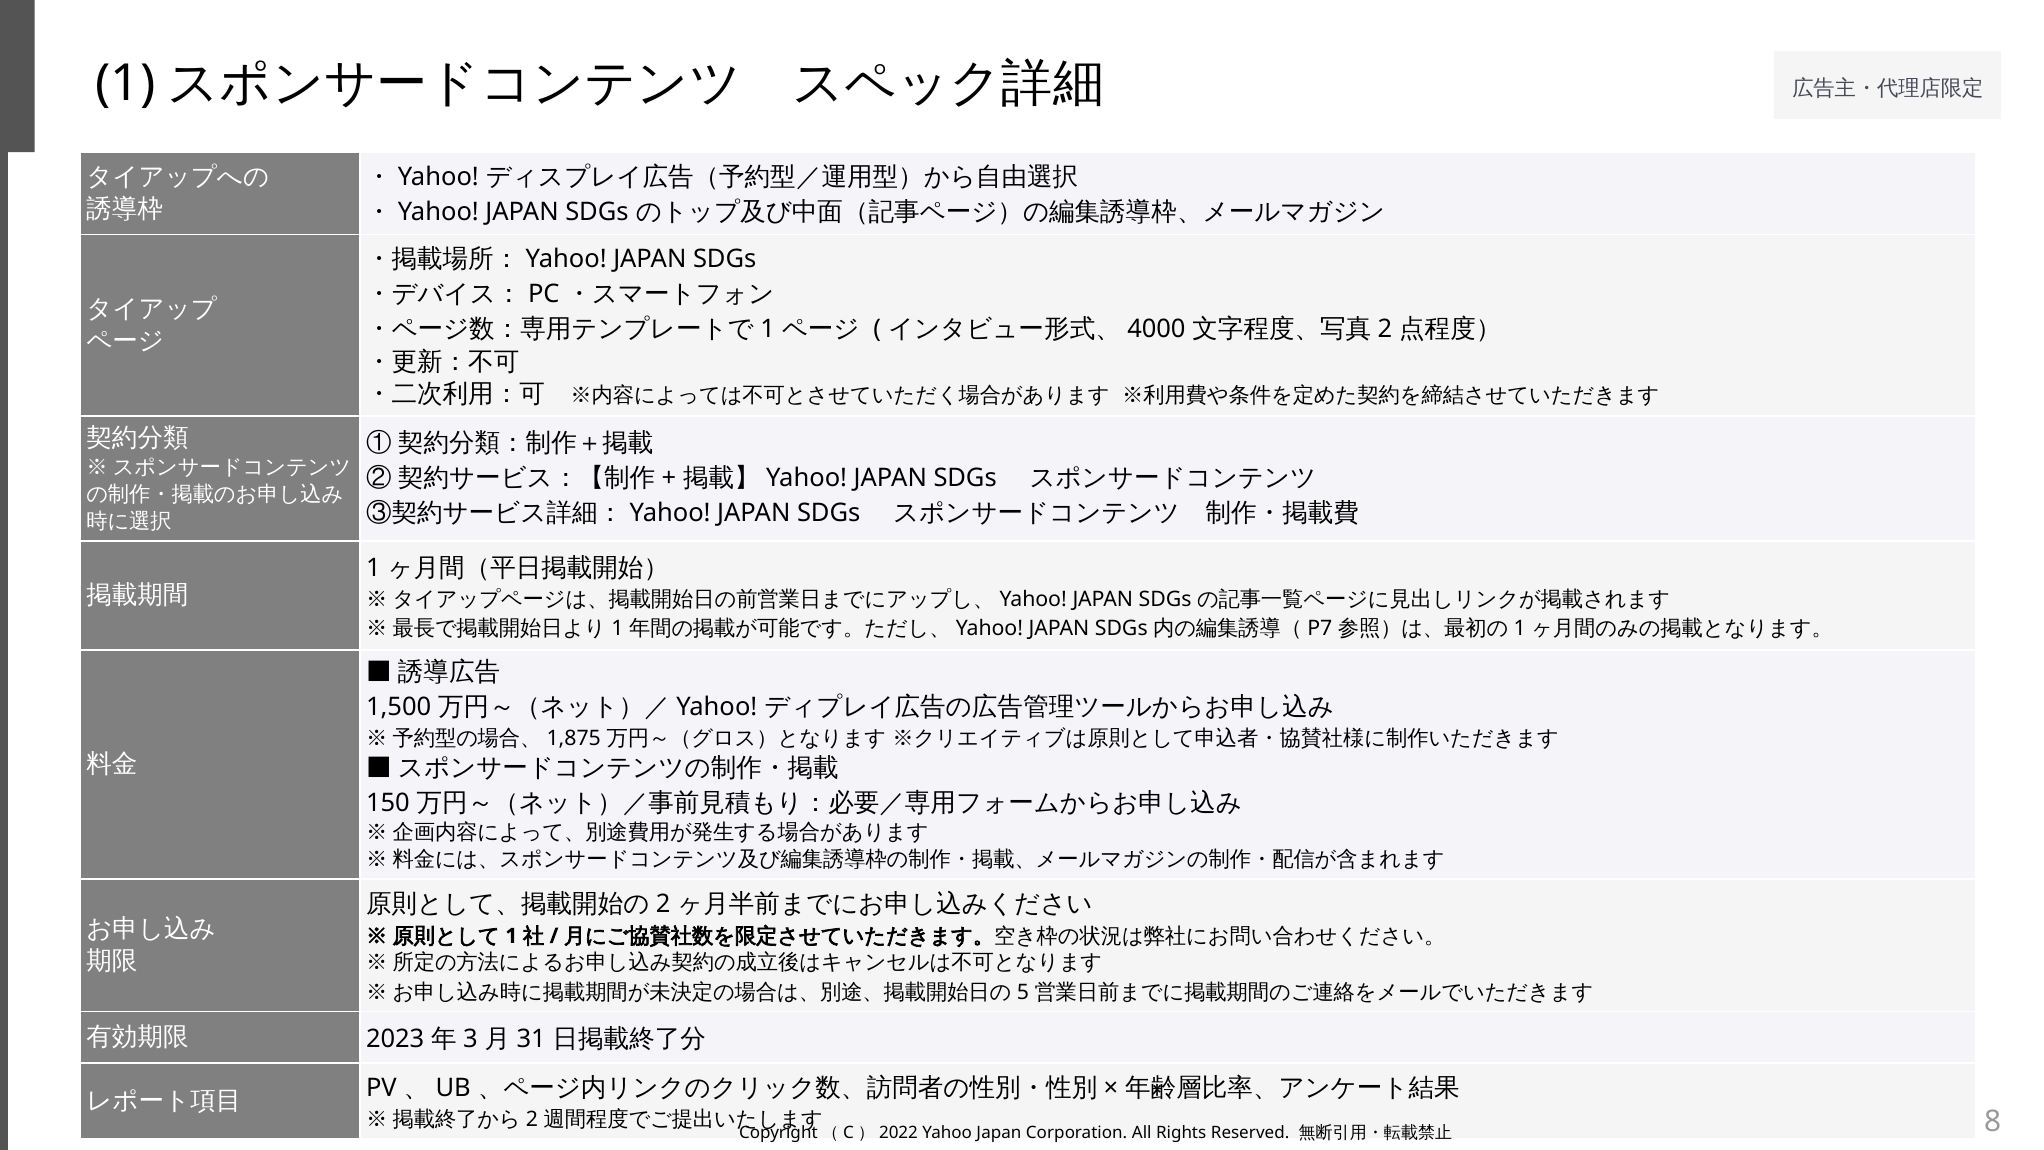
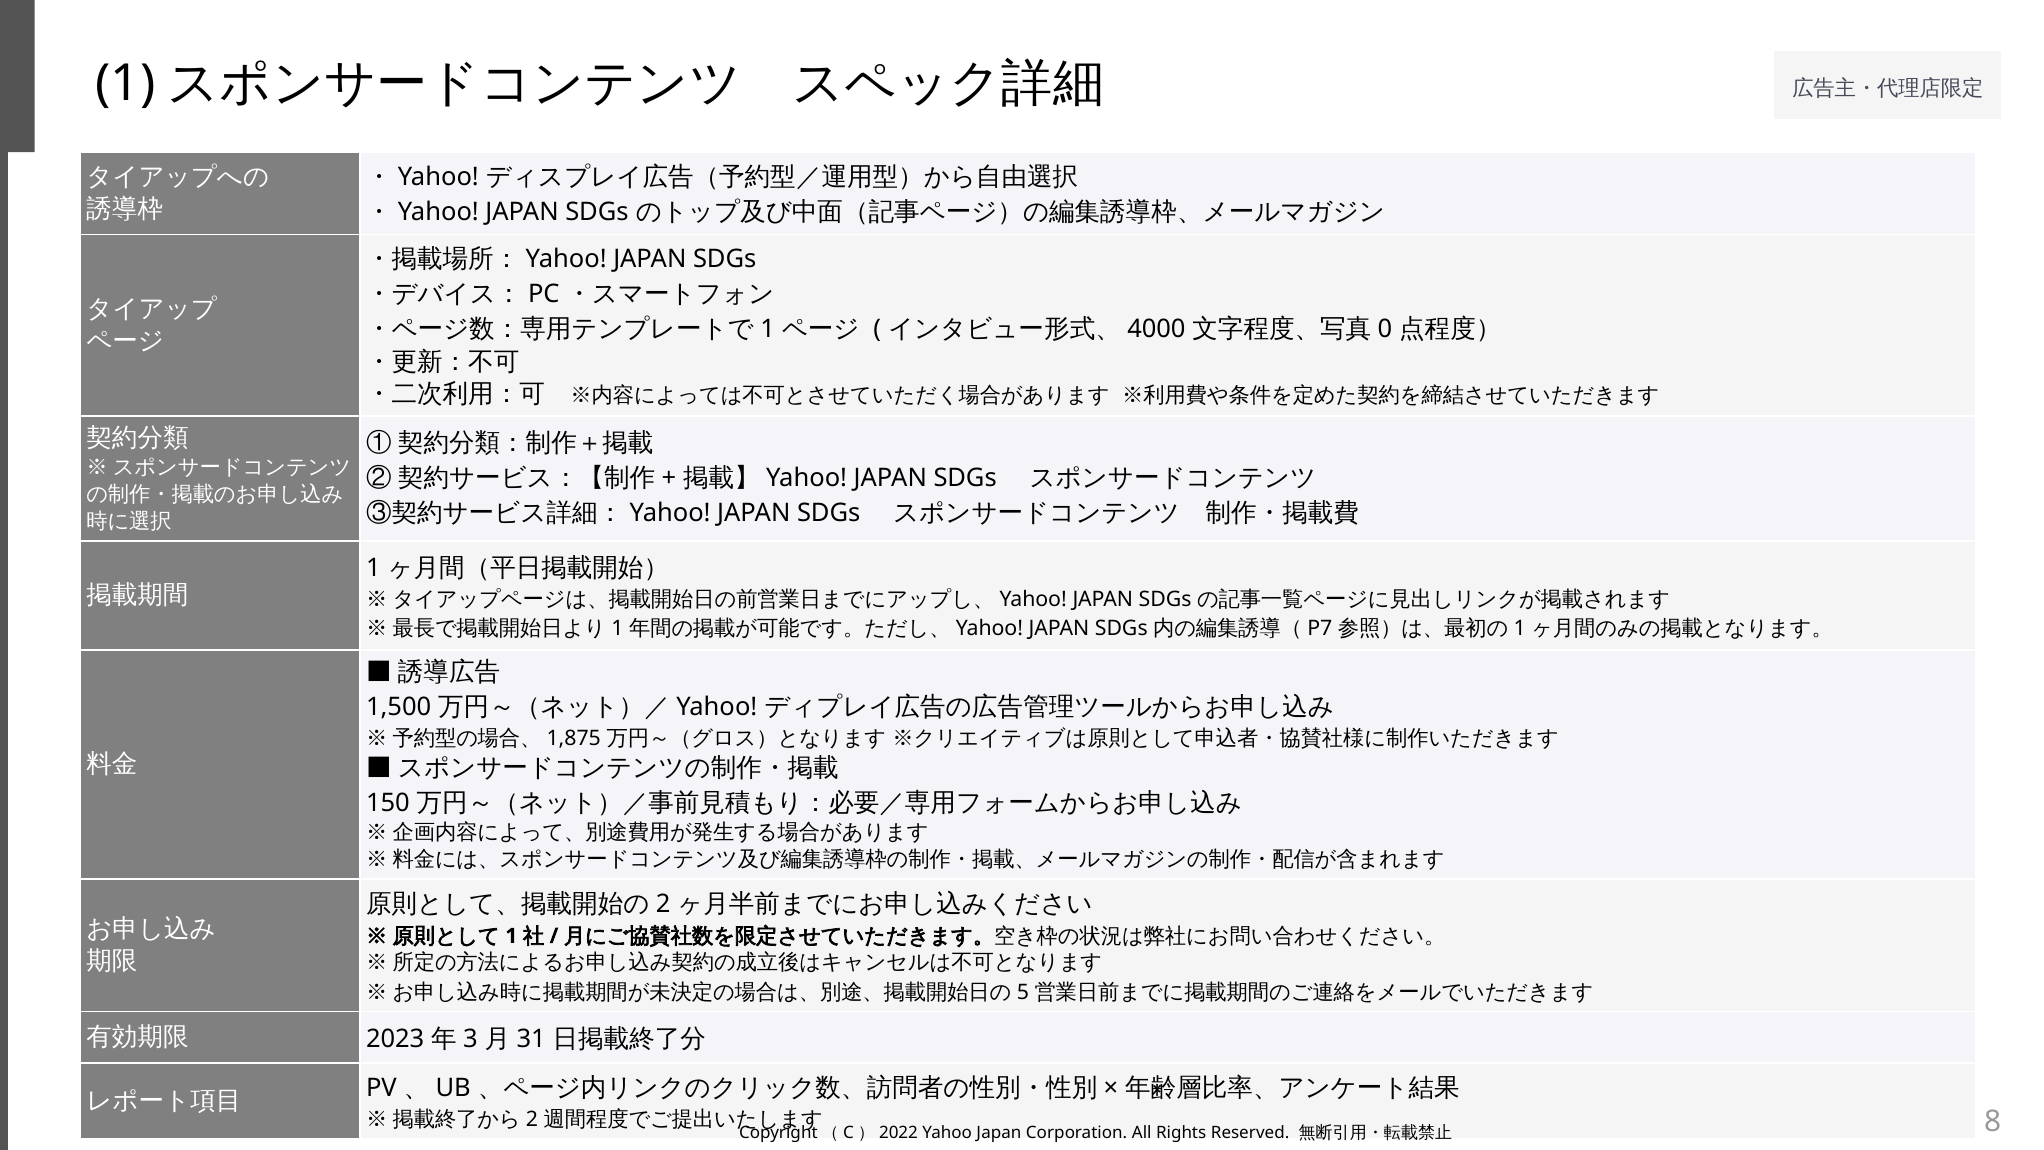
2: 2 -> 0 (1385, 329)
